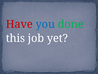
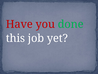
you colour: blue -> red (45, 24)
